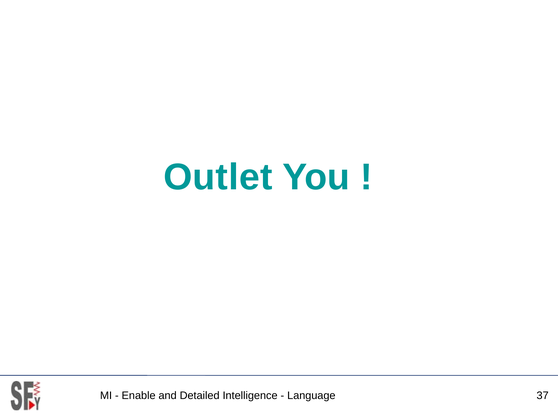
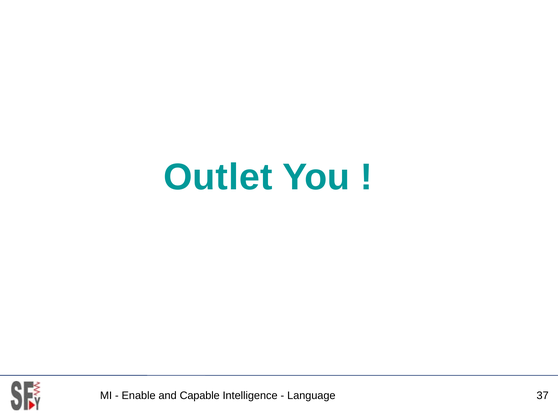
Detailed: Detailed -> Capable (200, 395)
